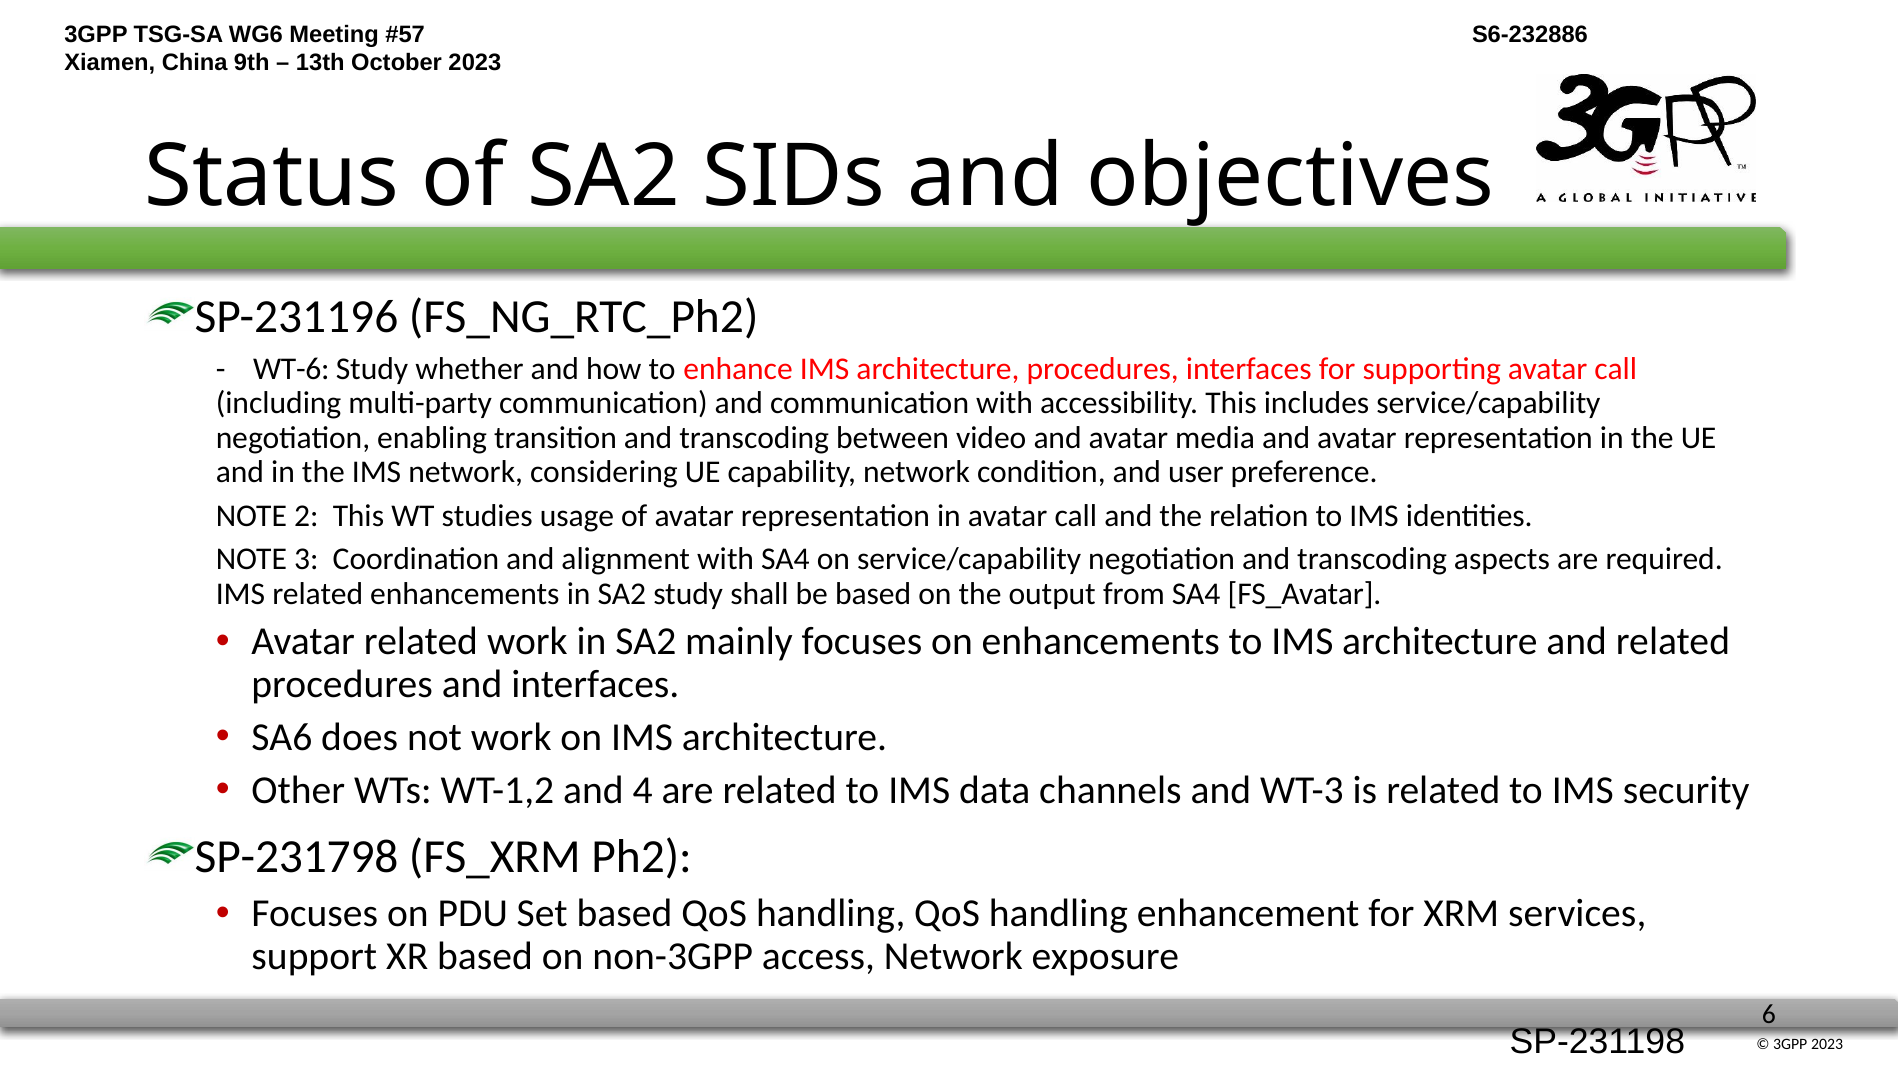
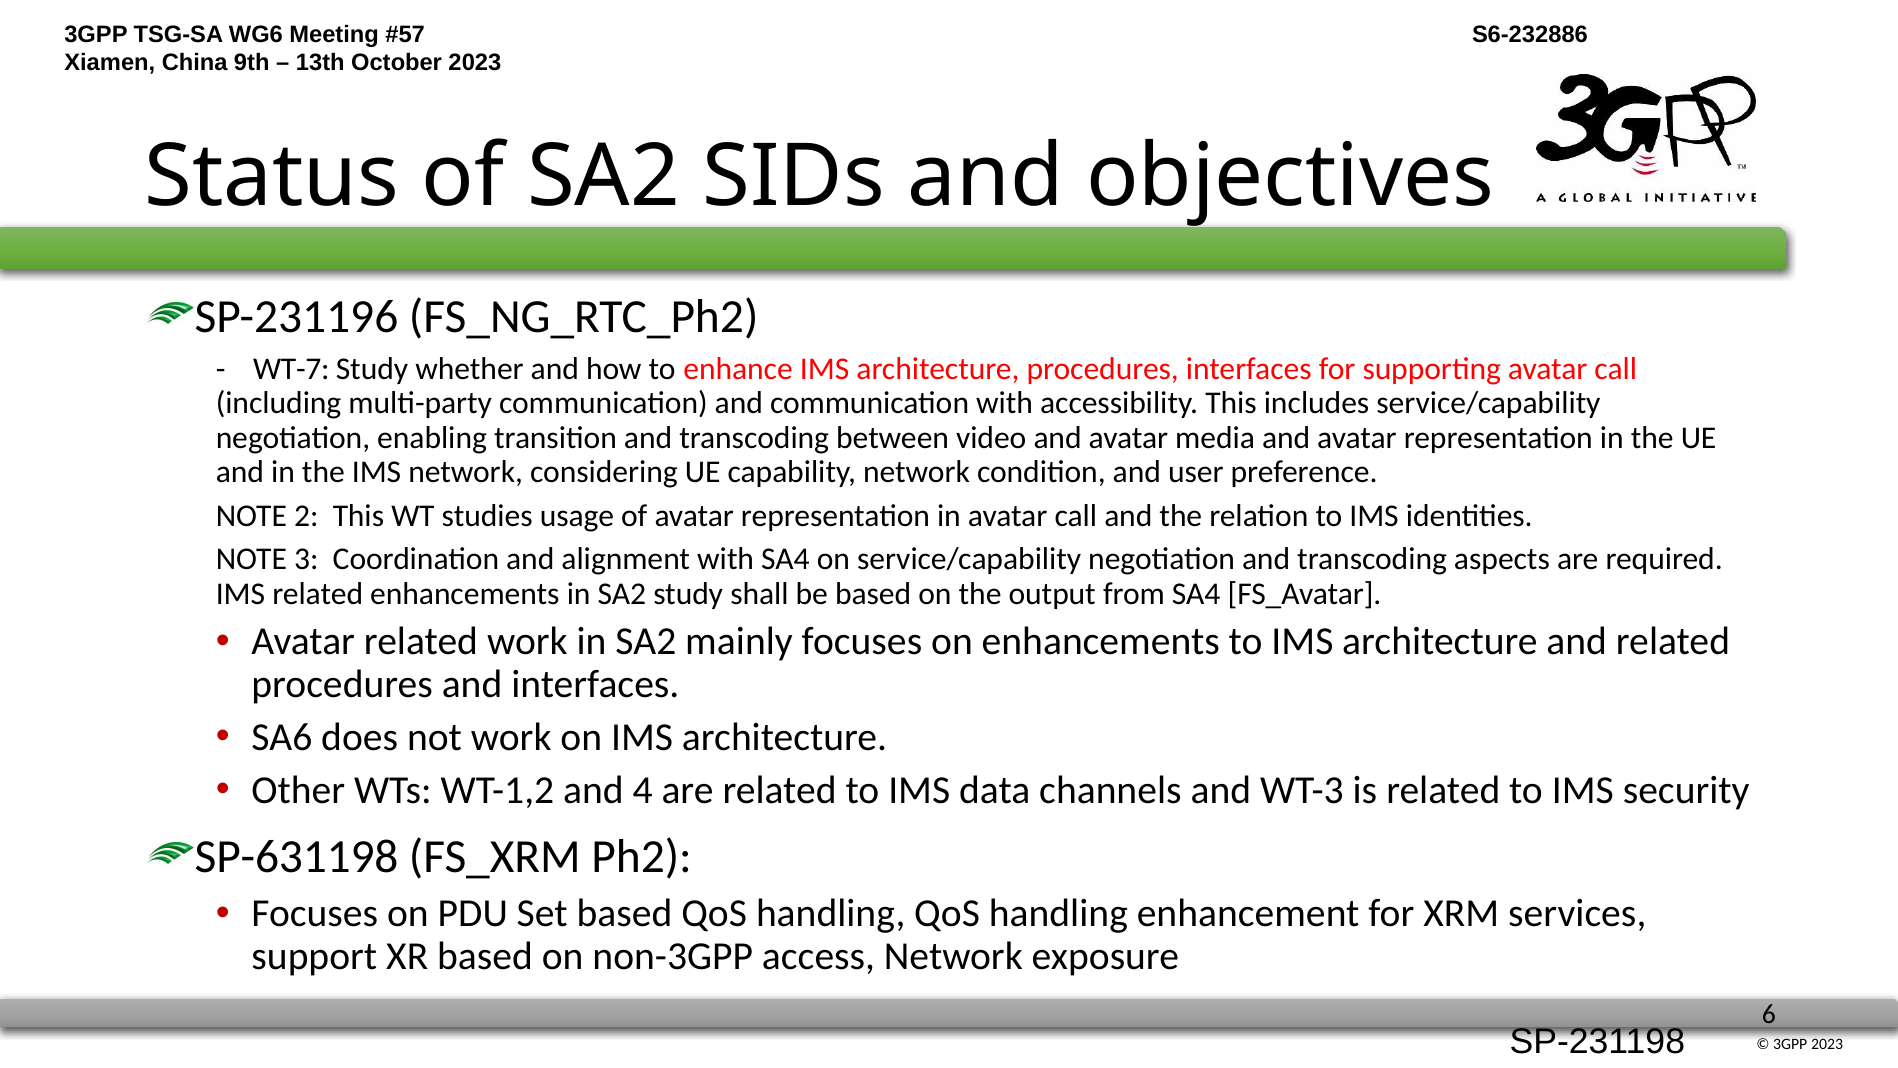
WT-6: WT-6 -> WT-7 (291, 369)
SP-231798: SP-231798 -> SP-631198 (297, 856)
